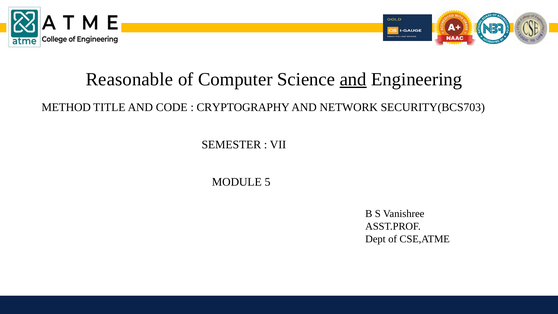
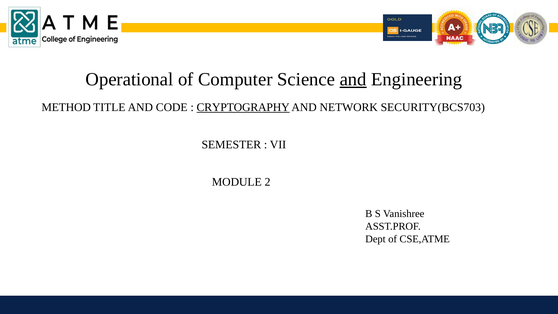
Reasonable: Reasonable -> Operational (129, 79)
CRYPTOGRAPHY underline: none -> present (243, 107)
5: 5 -> 2 (268, 182)
